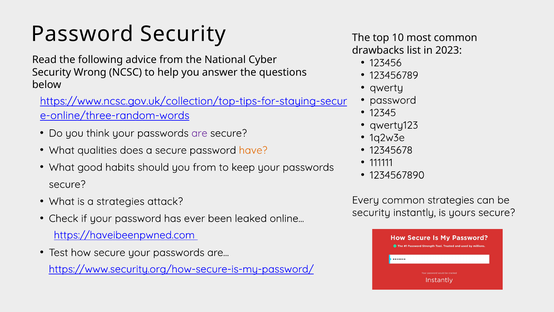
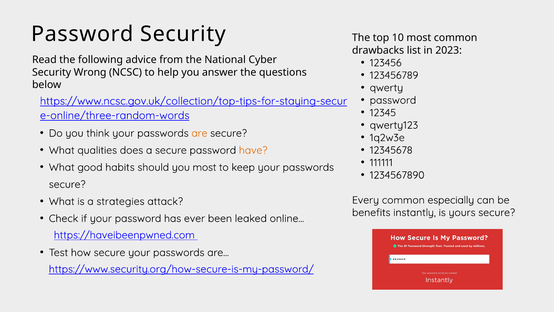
are colour: purple -> orange (199, 133)
you from: from -> most (204, 167)
common strategies: strategies -> especially (451, 200)
security: security -> benefits (371, 212)
